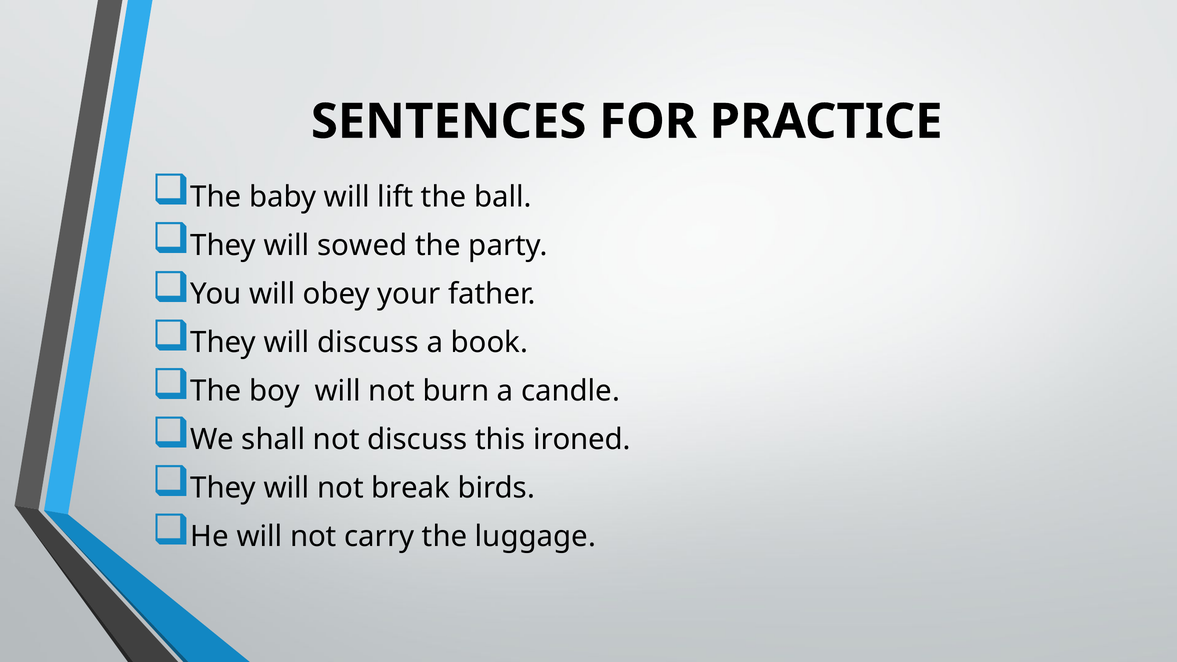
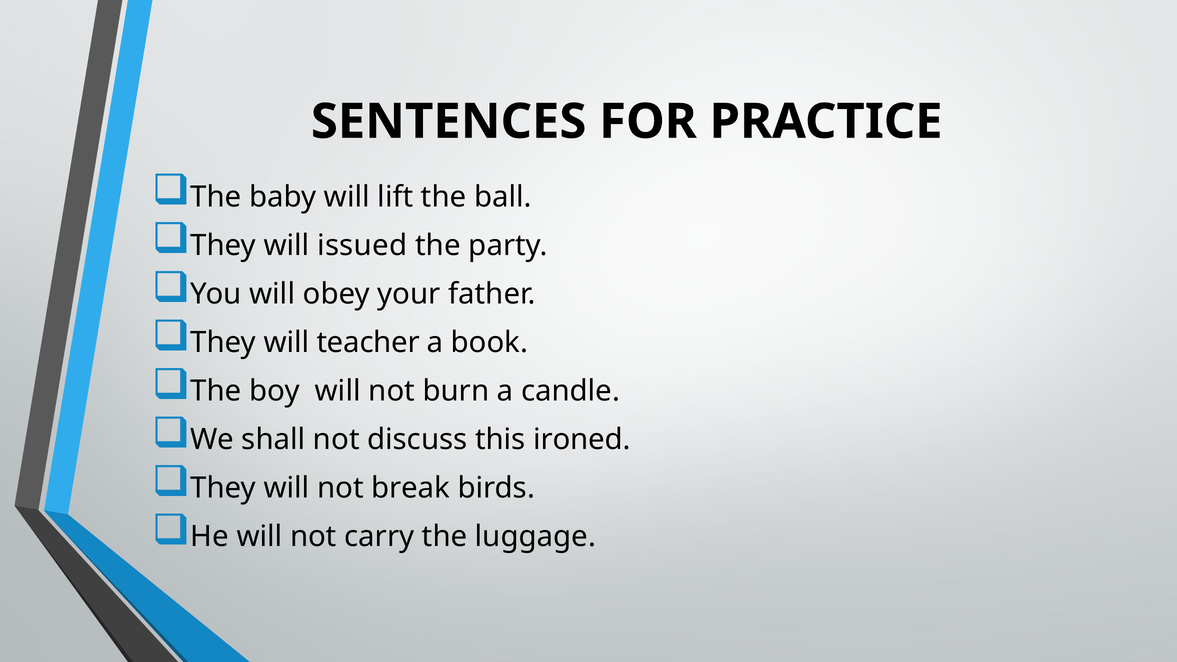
sowed: sowed -> issued (362, 245)
will discuss: discuss -> teacher (368, 342)
